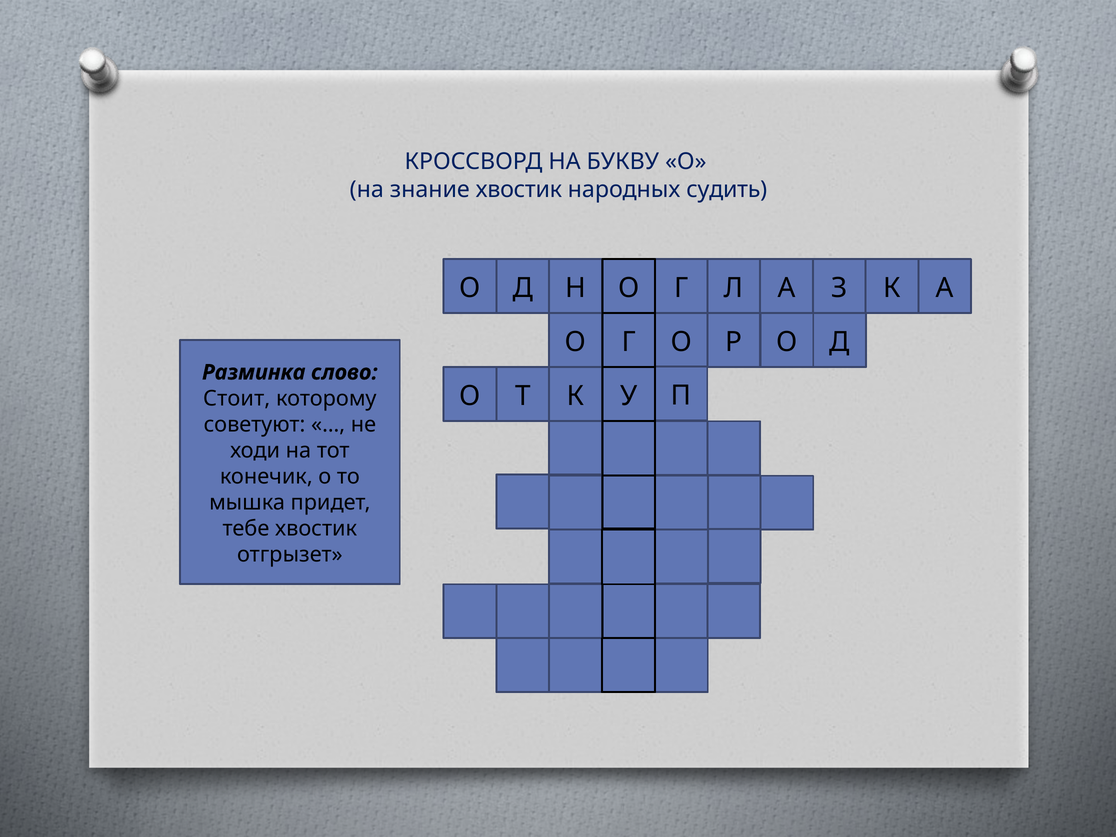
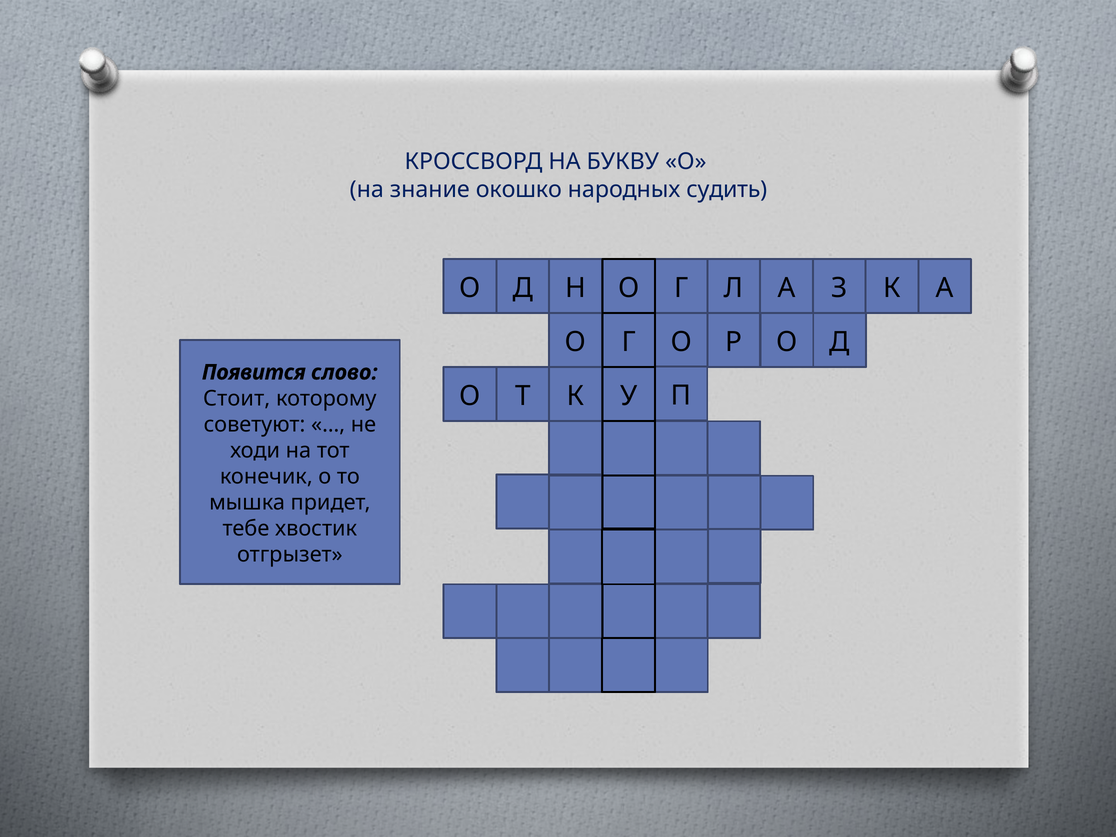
знание хвостик: хвостик -> окошко (519, 190)
Разминка: Разминка -> Появится (254, 372)
